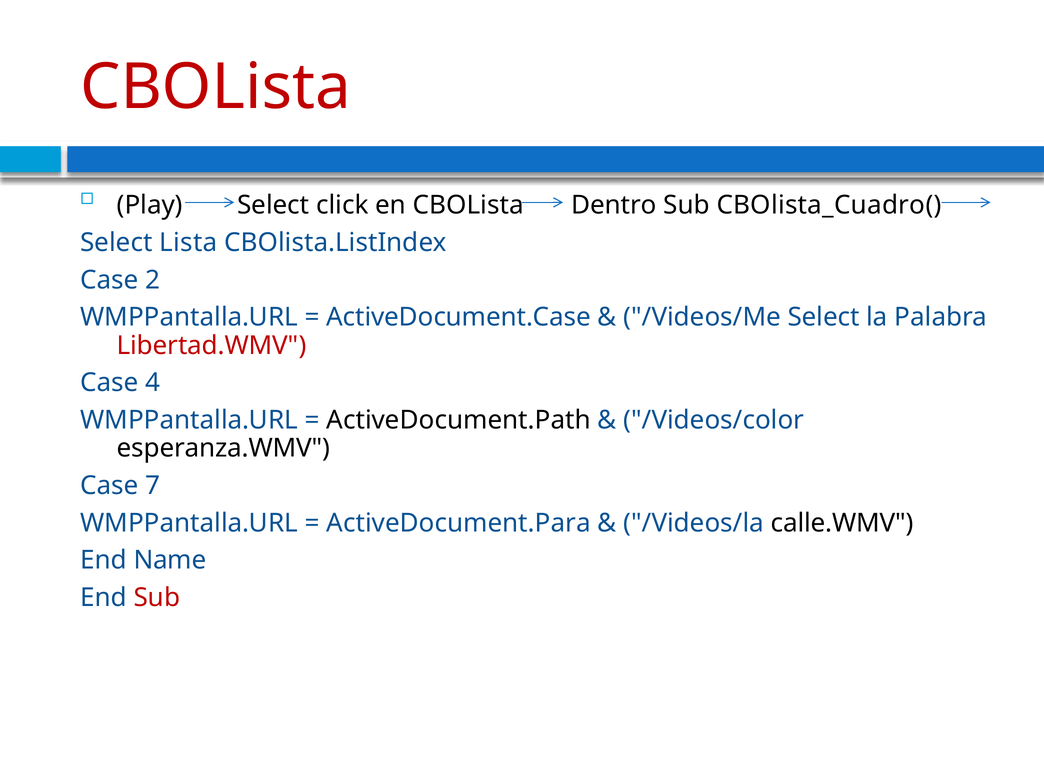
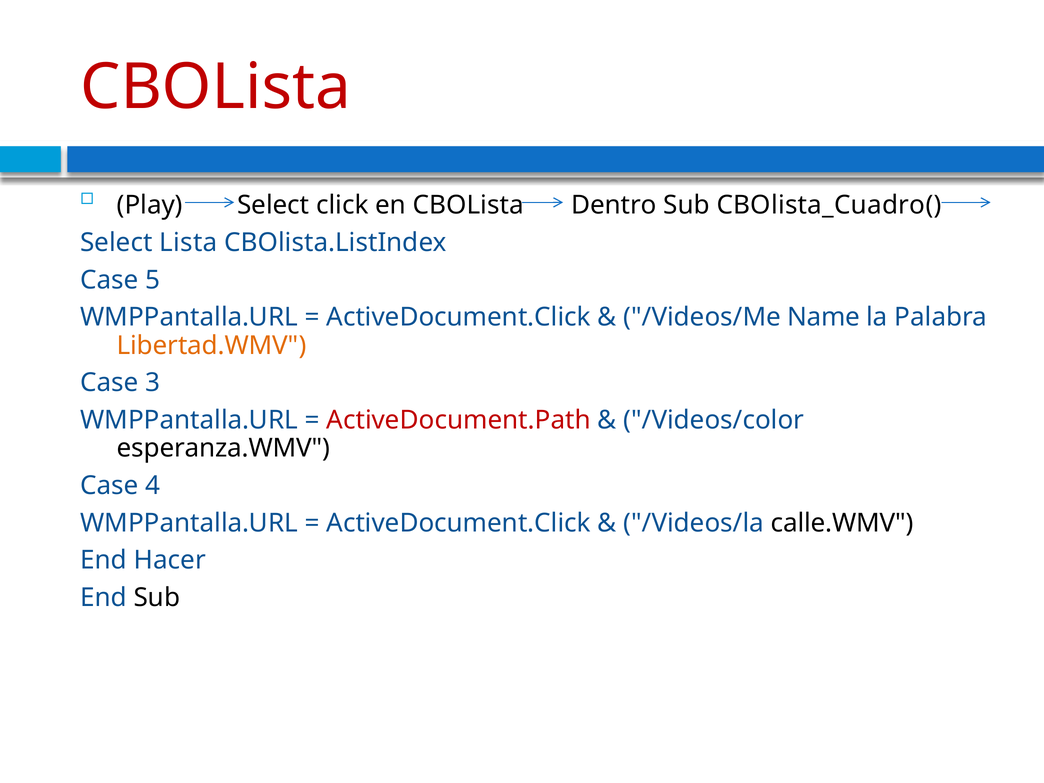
2: 2 -> 5 (153, 280)
ActiveDocument.Case: ActiveDocument.Case -> ActiveDocument.Click (459, 317)
/Videos/Me Select: Select -> Name (824, 317)
Libertad.WMV colour: red -> orange (212, 345)
4: 4 -> 3 (153, 383)
ActiveDocument.Path colour: black -> red (459, 420)
7: 7 -> 4 (153, 486)
ActiveDocument.Para: ActiveDocument.Para -> ActiveDocument.Click (459, 523)
Name: Name -> Hacer (170, 560)
Sub colour: red -> black (157, 598)
